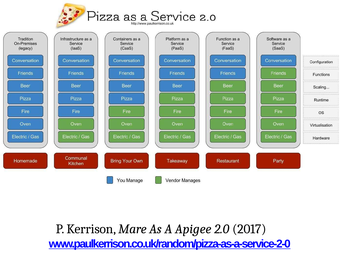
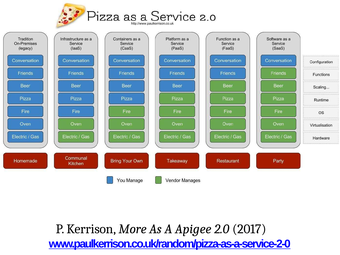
Mare: Mare -> More (133, 229)
